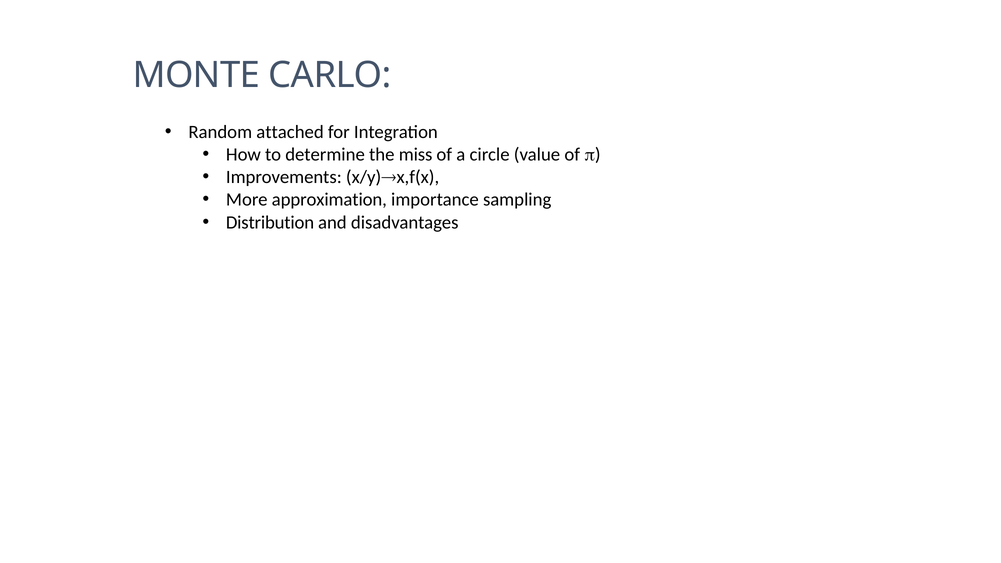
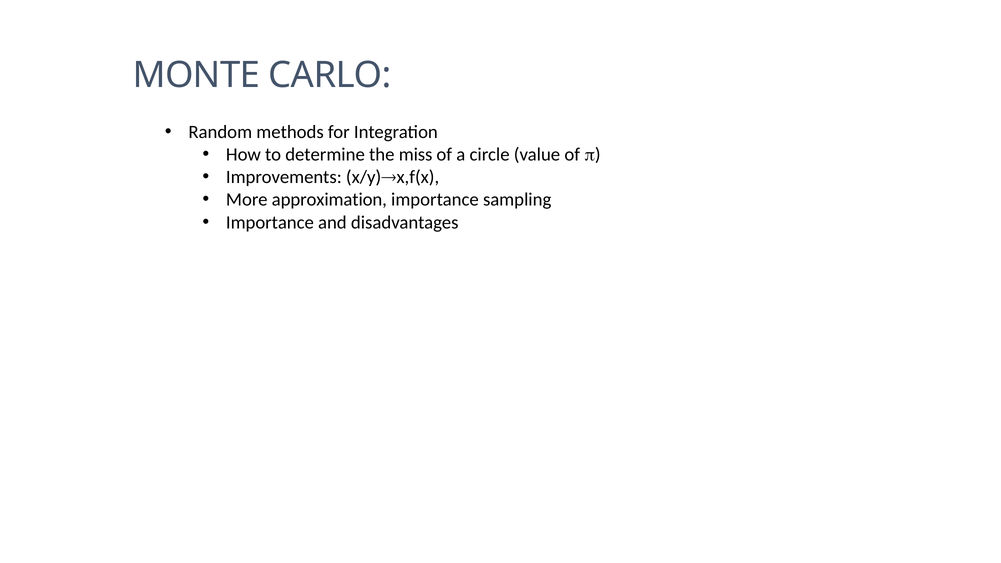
attached: attached -> methods (290, 132)
Distribution: Distribution -> Importance (270, 222)
